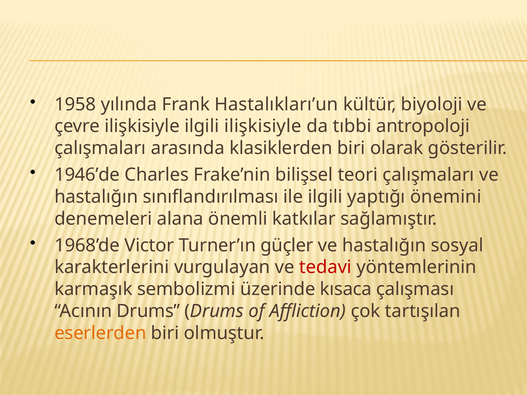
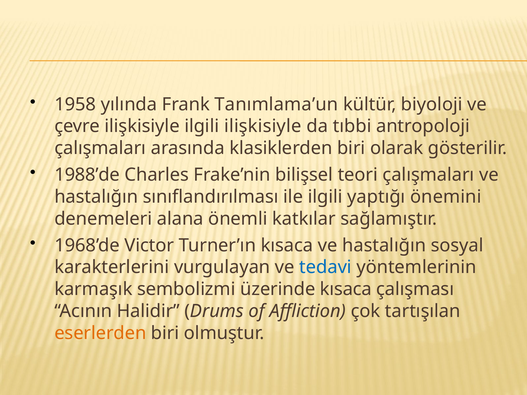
Hastalıkları’un: Hastalıkları’un -> Tanımlama’un (276, 104)
1946’de: 1946’de -> 1988’de (87, 175)
Turner’ın güçler: güçler -> kısaca (287, 246)
tedavi colour: red -> blue (325, 267)
Acının Drums: Drums -> Halidir (148, 311)
